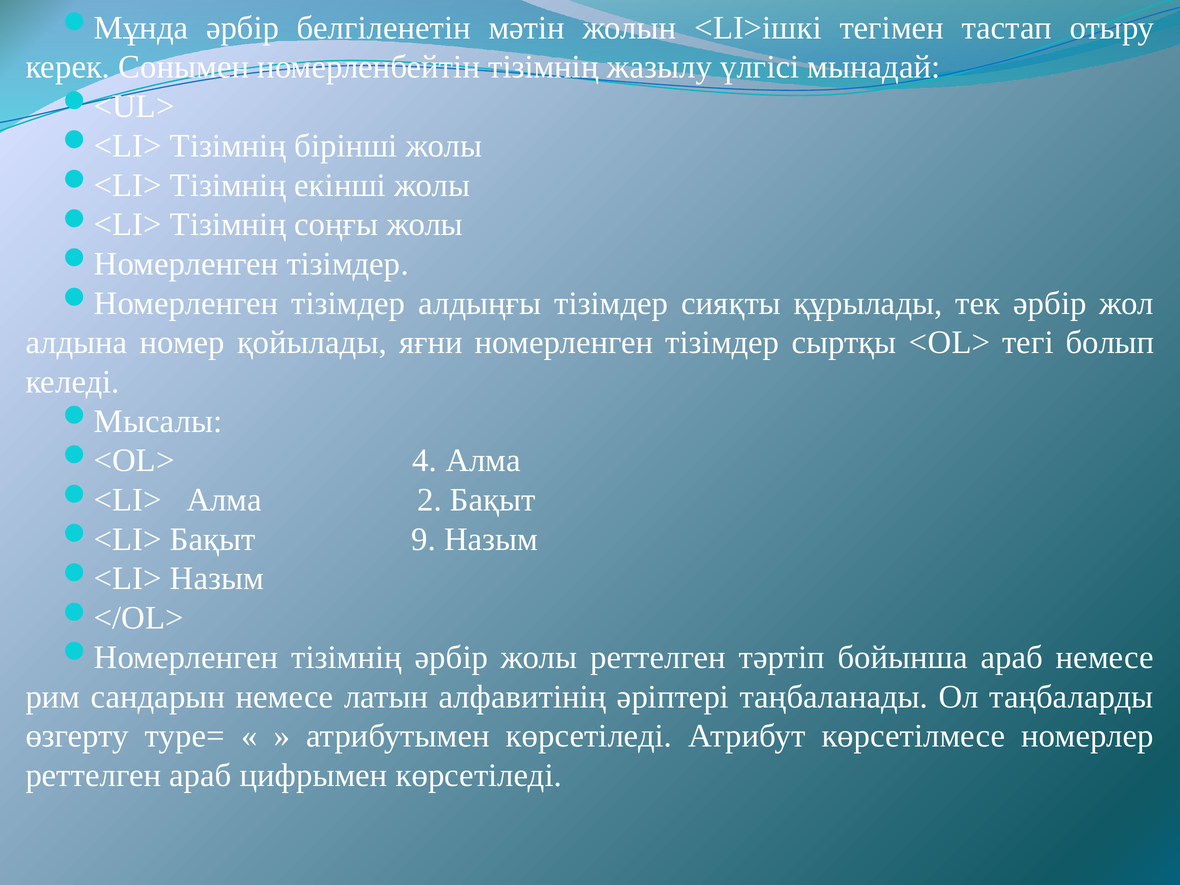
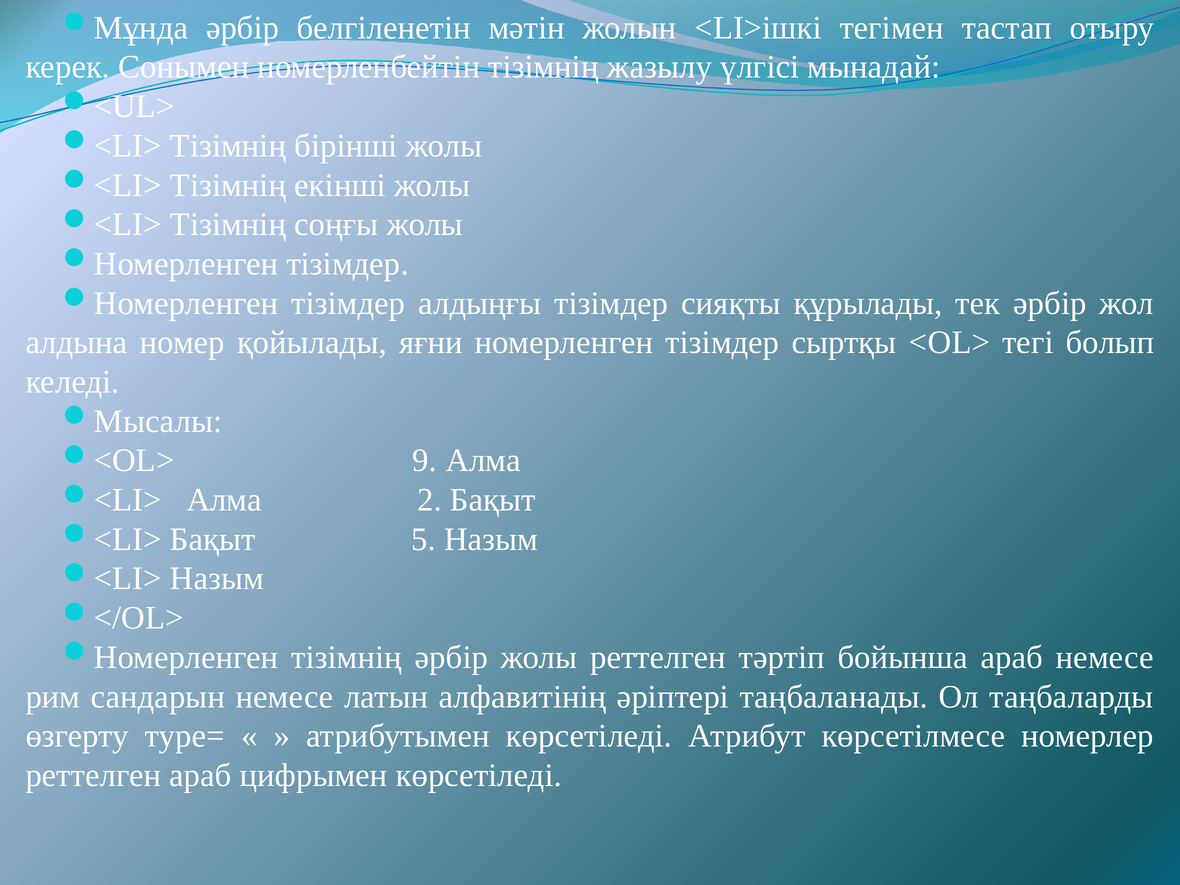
4: 4 -> 9 (424, 461)
9: 9 -> 5 (424, 539)
